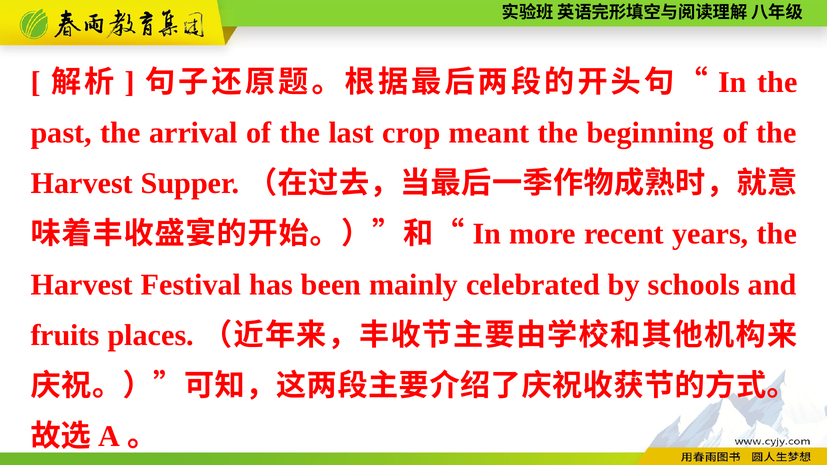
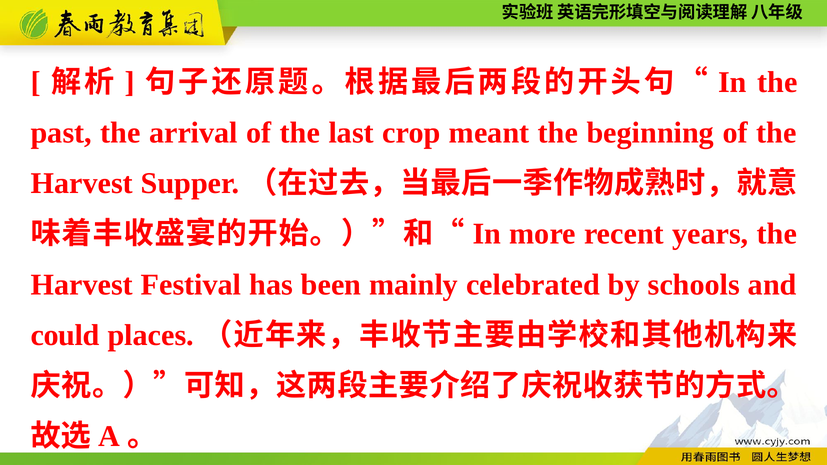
fruits: fruits -> could (65, 335)
